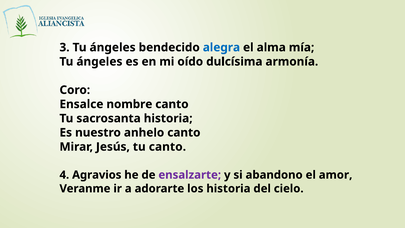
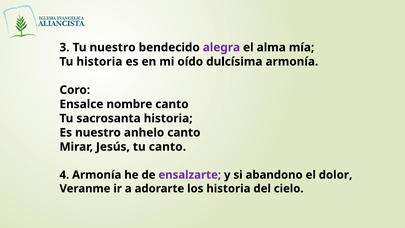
3 Tu ángeles: ángeles -> nuestro (113, 47)
alegra colour: blue -> purple (221, 47)
ángeles: ángeles -> historia (99, 62)
4 Agravios: Agravios -> Armonía (97, 175)
amor: amor -> dolor (336, 175)
